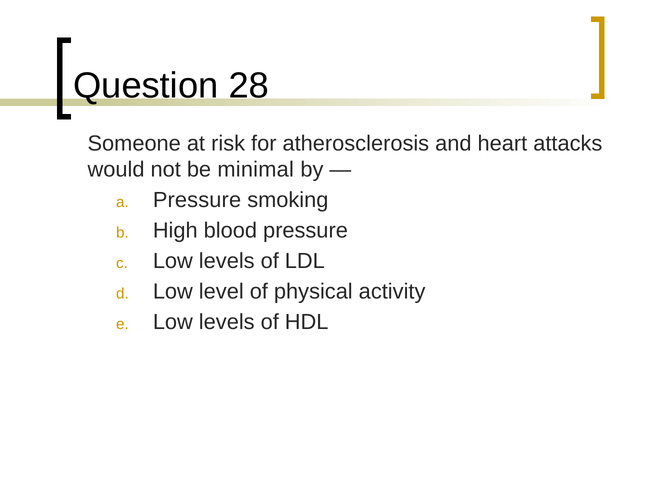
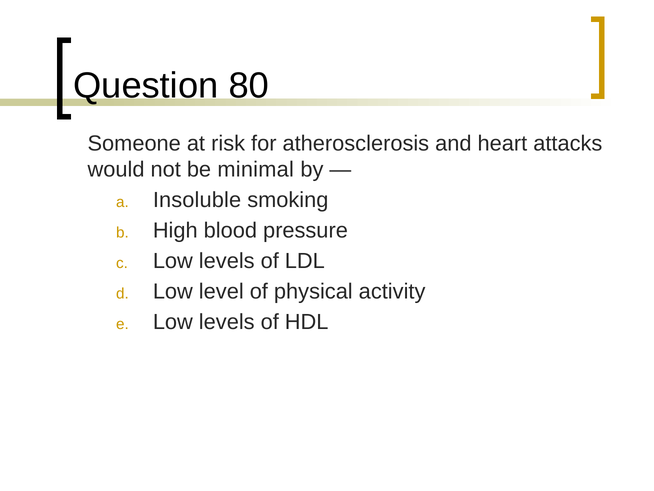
28: 28 -> 80 (249, 85)
Pressure: Pressure -> Insoluble (197, 200)
